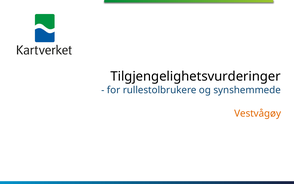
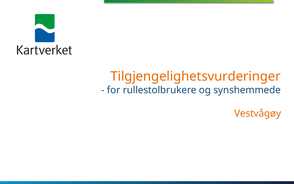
Tilgjengelighetsvurderinger colour: black -> orange (196, 76)
